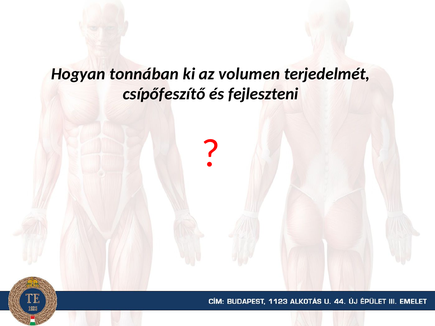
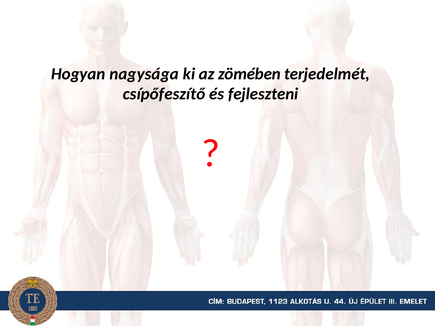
tonnában: tonnában -> nagysága (144, 74)
volumen: volumen -> zömében (249, 74)
